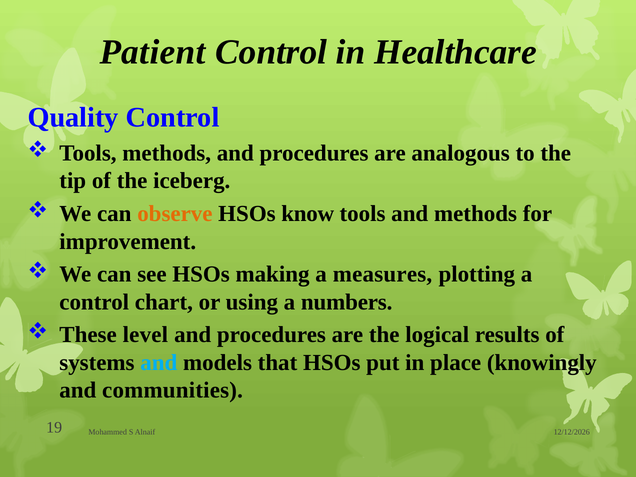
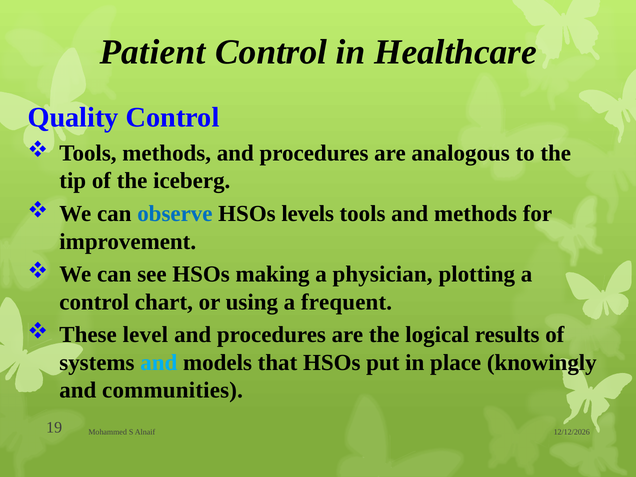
observe colour: orange -> blue (175, 214)
know: know -> levels (308, 214)
measures: measures -> physician (383, 274)
numbers: numbers -> frequent (347, 302)
